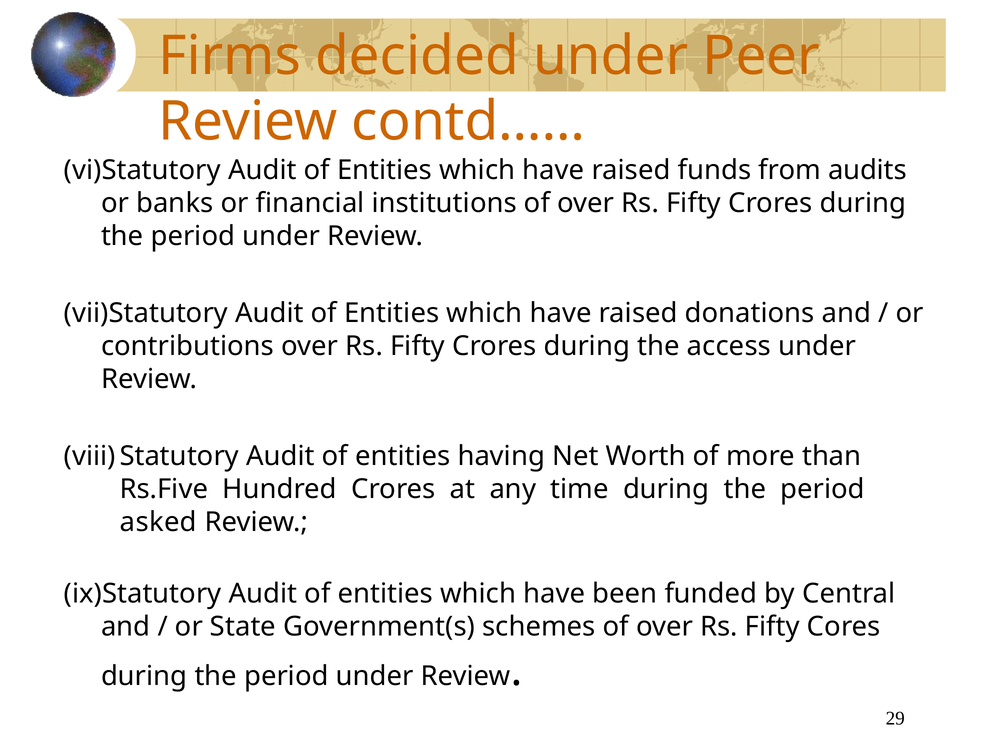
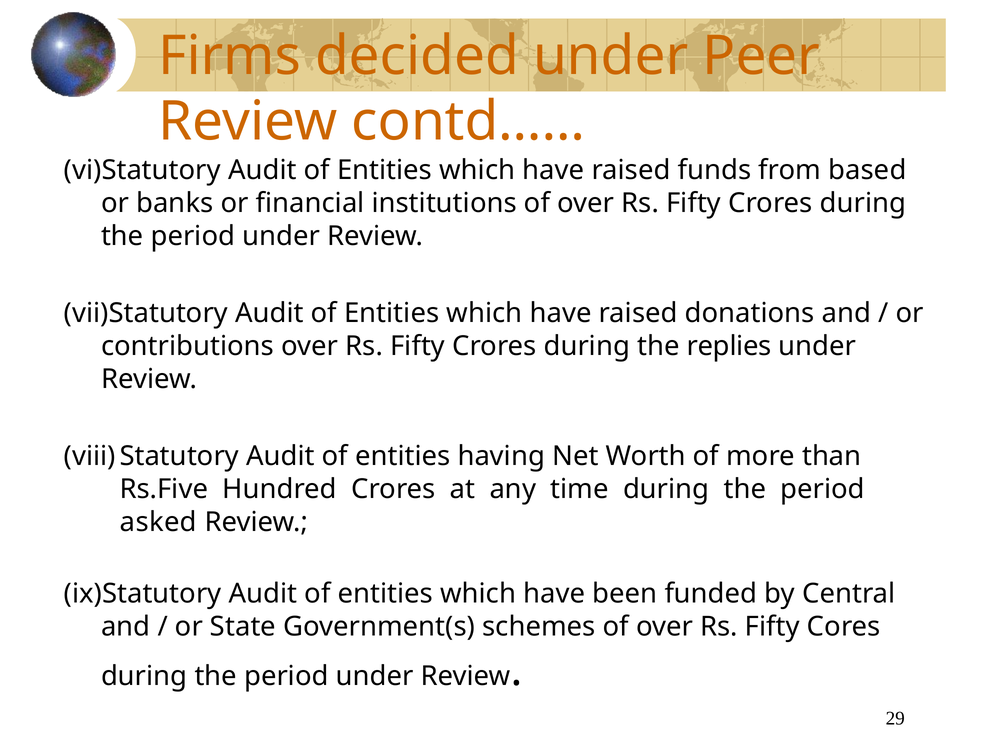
audits: audits -> based (867, 170)
access: access -> replies (729, 346)
